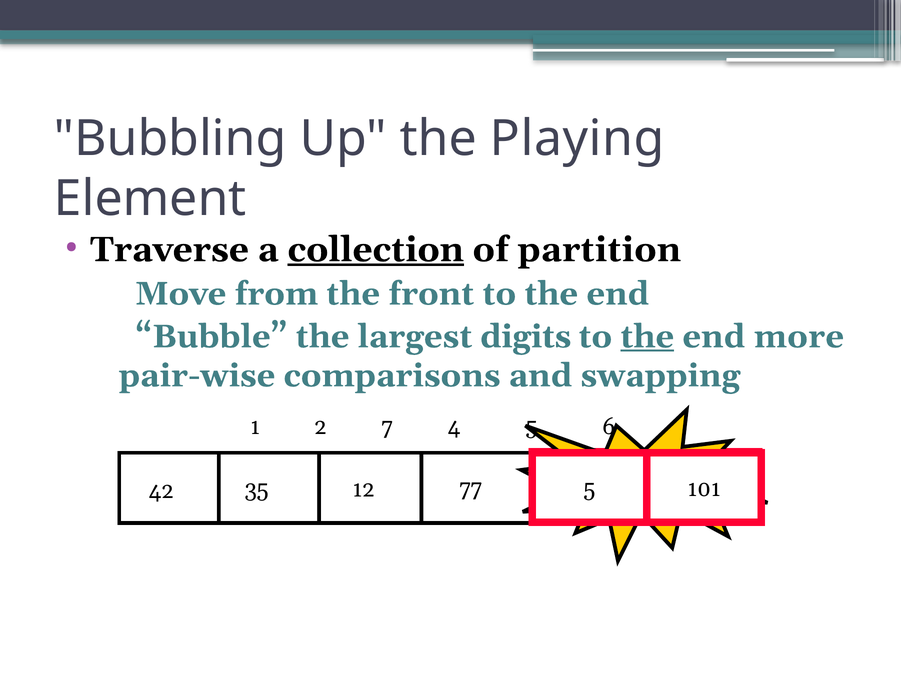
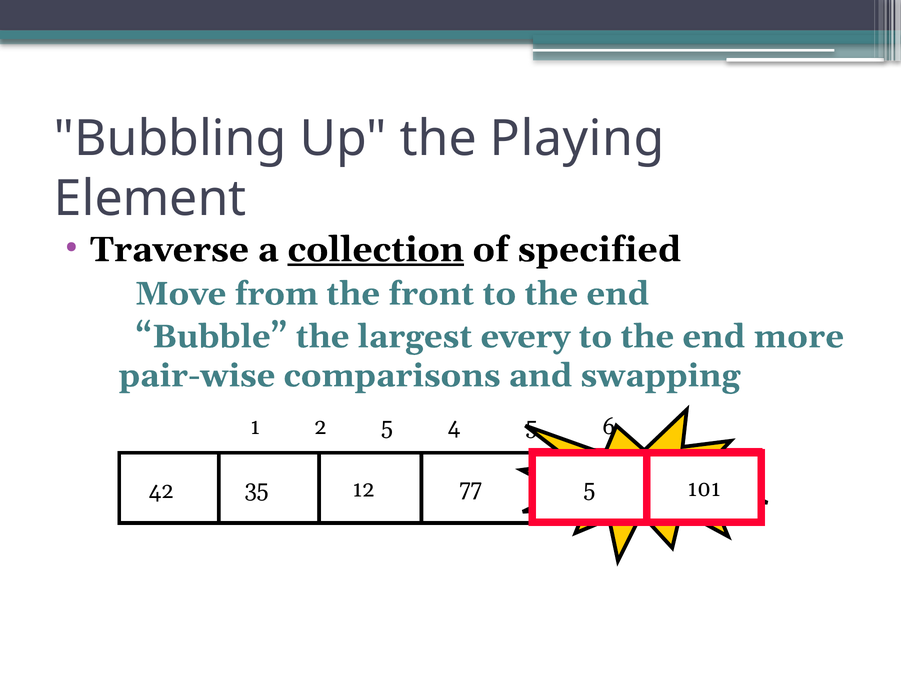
partition: partition -> specified (599, 250)
digits: digits -> every (526, 336)
the underline: present -> none (647, 336)
2 7: 7 -> 5 (387, 427)
